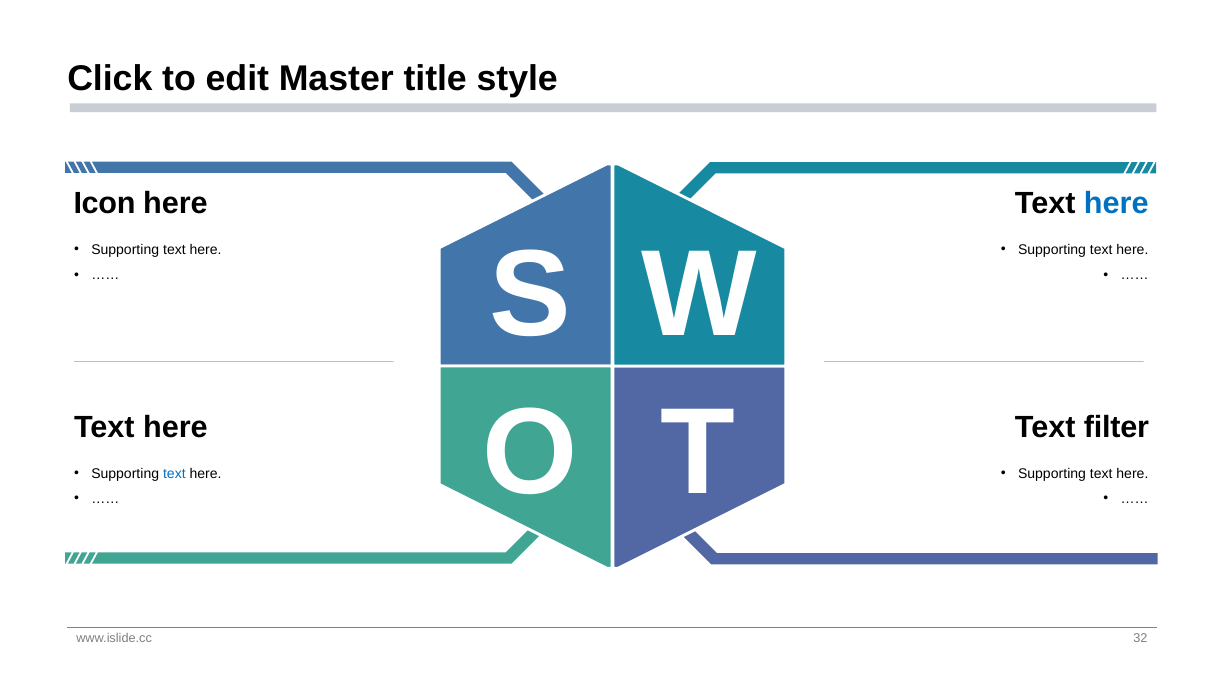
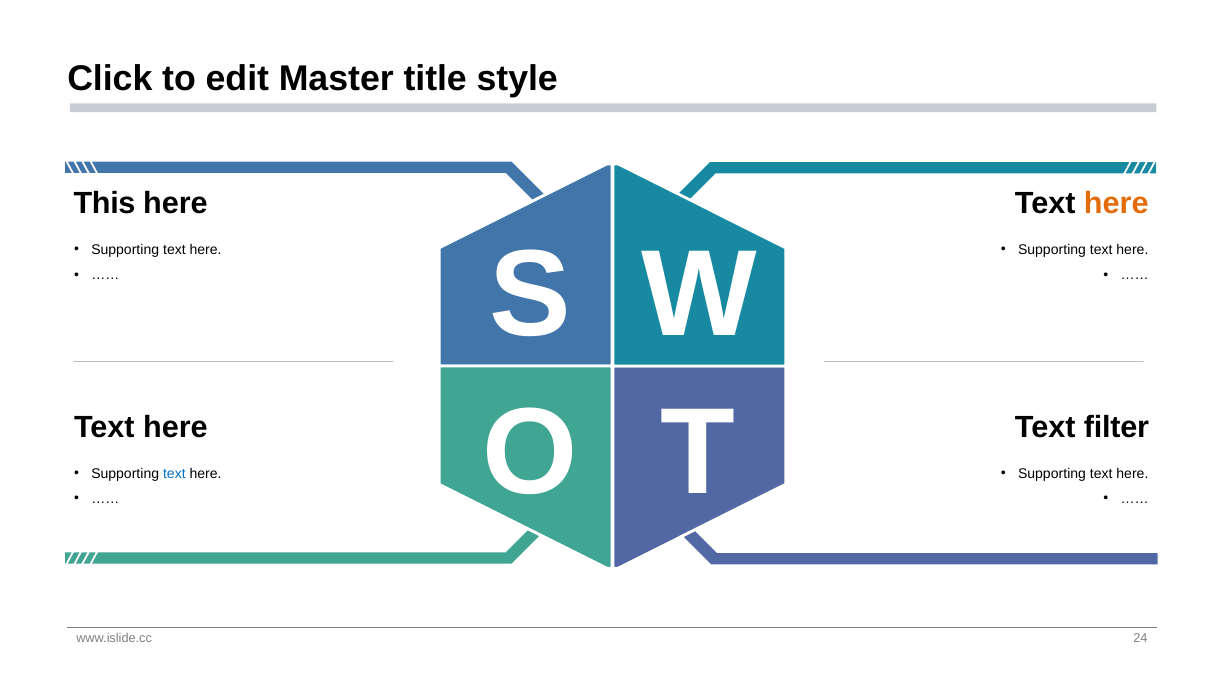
Icon: Icon -> This (104, 203)
here colour: blue -> orange (1116, 203)
32: 32 -> 24 (1140, 638)
